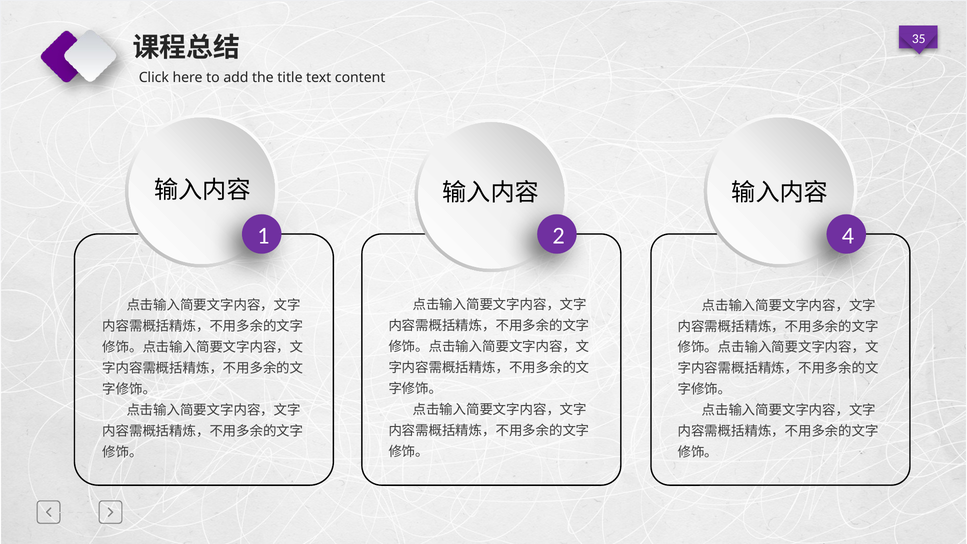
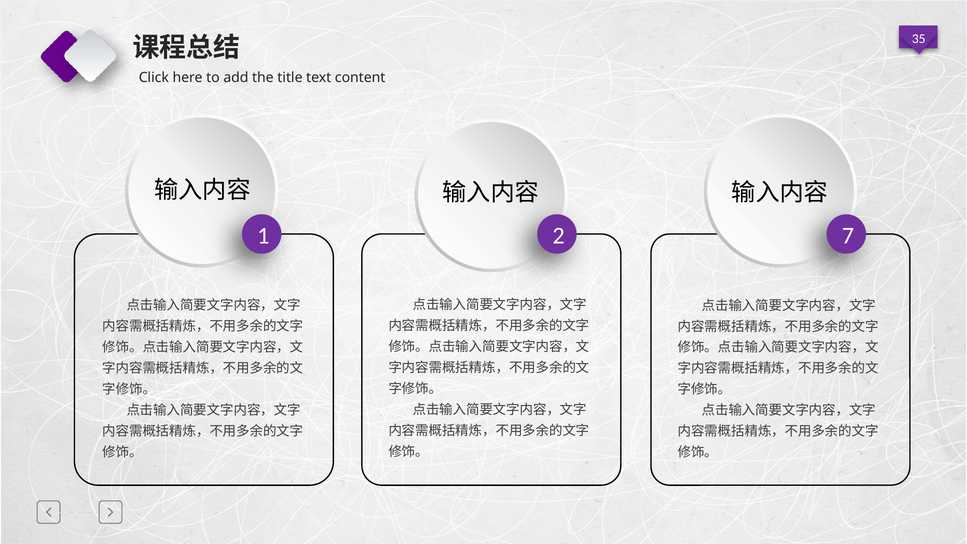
4: 4 -> 7 (848, 236)
